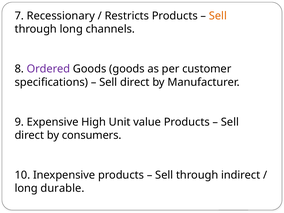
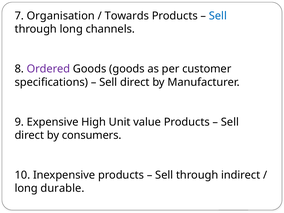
Recessionary: Recessionary -> Organisation (61, 16)
Restricts: Restricts -> Towards (127, 16)
Sell colour: orange -> blue (218, 16)
